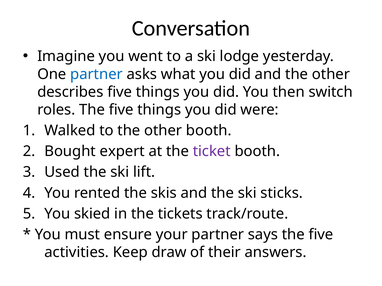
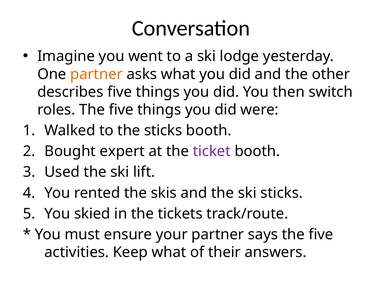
partner colour: blue -> orange (96, 74)
to the other: other -> sticks (163, 131)
Keep draw: draw -> what (169, 253)
